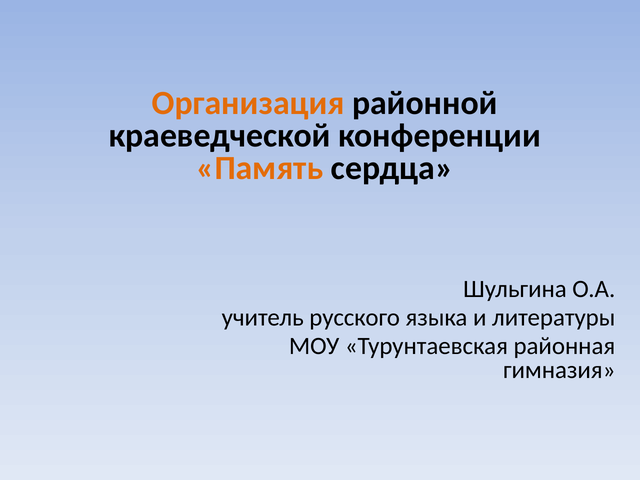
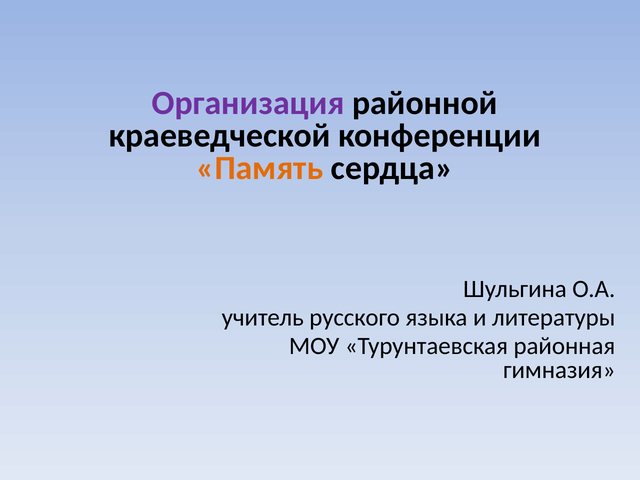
Организация colour: orange -> purple (248, 103)
